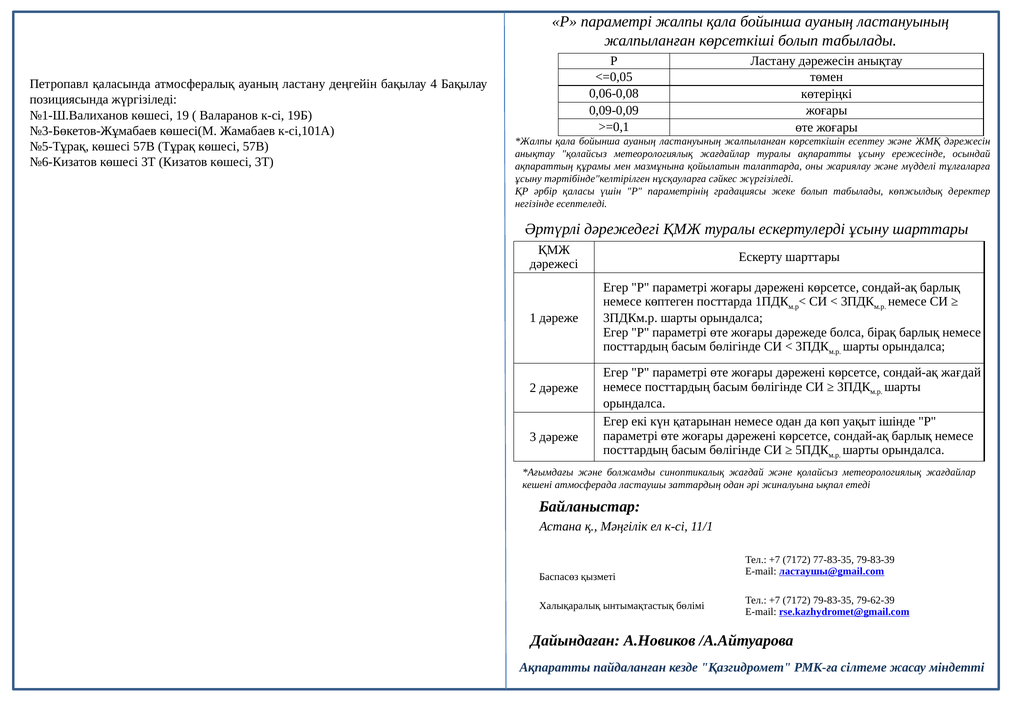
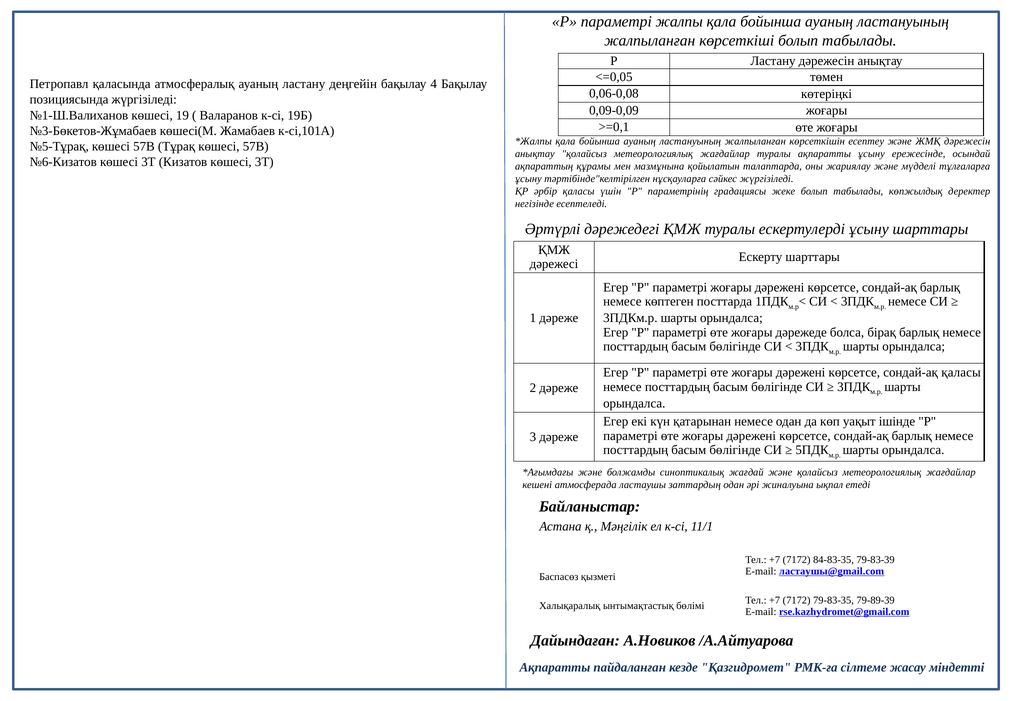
сондай-ақ жағдай: жағдай -> қаласы (961, 372)
77-83-35: 77-83-35 -> 84-83-35 (834, 559)
79-62-39: 79-62-39 -> 79-89-39 (876, 600)
